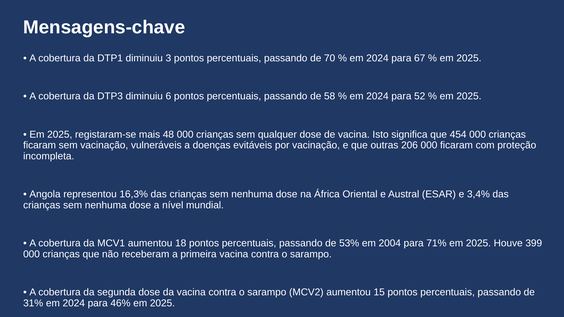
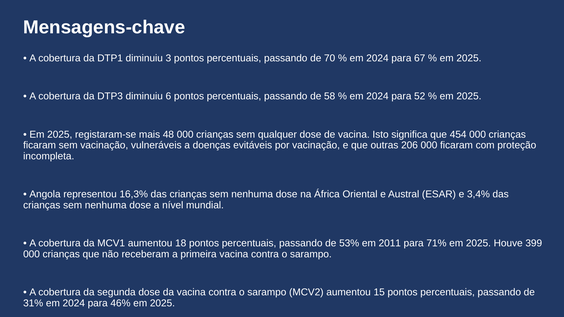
2004: 2004 -> 2011 (390, 243)
